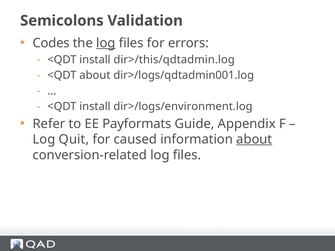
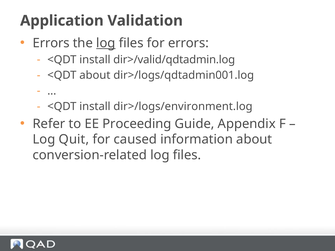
Semicolons: Semicolons -> Application (62, 21)
Codes: Codes -> Errors (51, 43)
dir>/this/qdtadmin.log: dir>/this/qdtadmin.log -> dir>/valid/qdtadmin.log (174, 60)
Payformats: Payformats -> Proceeding (137, 124)
about underline: present -> none (254, 139)
